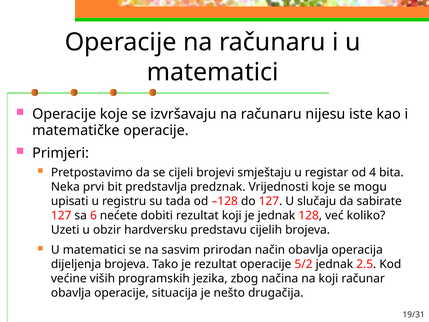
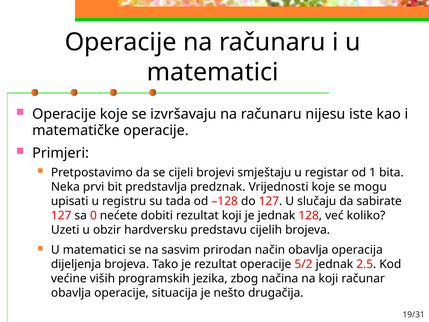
4: 4 -> 1 (373, 172)
6: 6 -> 0 (93, 215)
